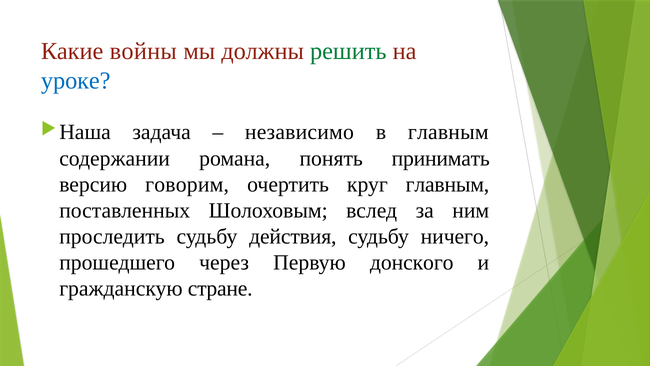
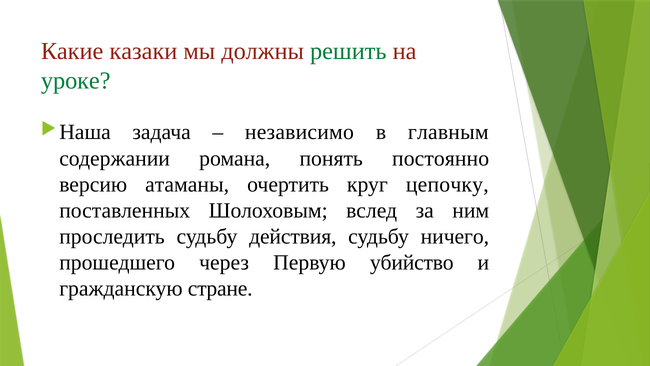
войны: войны -> казаки (143, 51)
уроке colour: blue -> green (76, 81)
принимать: принимать -> постоянно (441, 158)
говорим: говорим -> атаманы (187, 184)
круг главным: главным -> цепочку (447, 184)
донского: донского -> убийство (412, 262)
